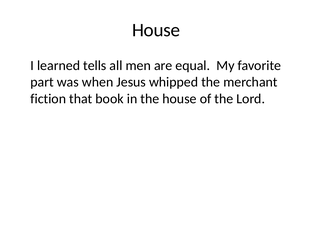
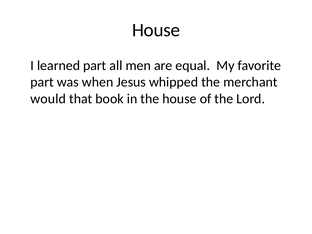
learned tells: tells -> part (95, 65)
fiction: fiction -> would (48, 99)
